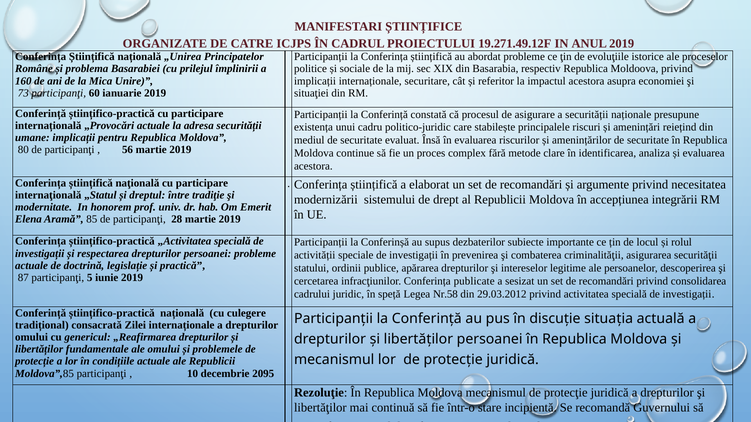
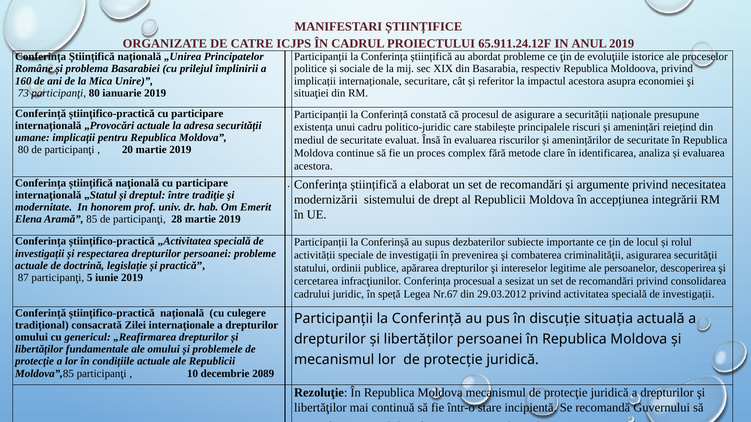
19.271.49.12F: 19.271.49.12F -> 65.911.24.12F (515, 44)
participanţi 60: 60 -> 80 (94, 93)
56: 56 -> 20 (127, 150)
publicate: publicate -> procesual (474, 281)
Nr.58: Nr.58 -> Nr.67 (445, 294)
2095: 2095 -> 2089 (263, 374)
